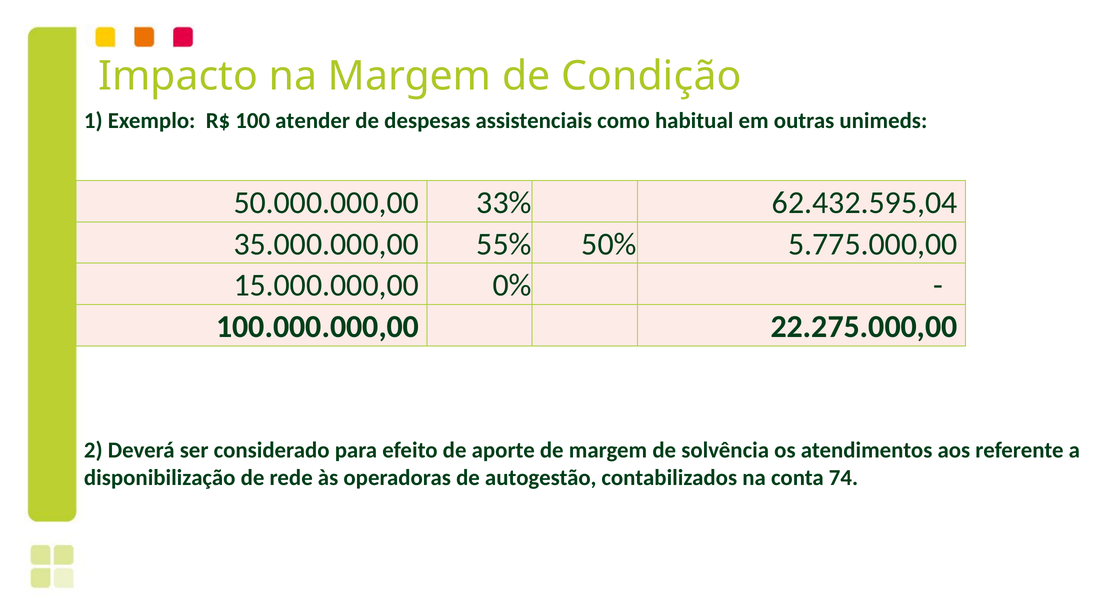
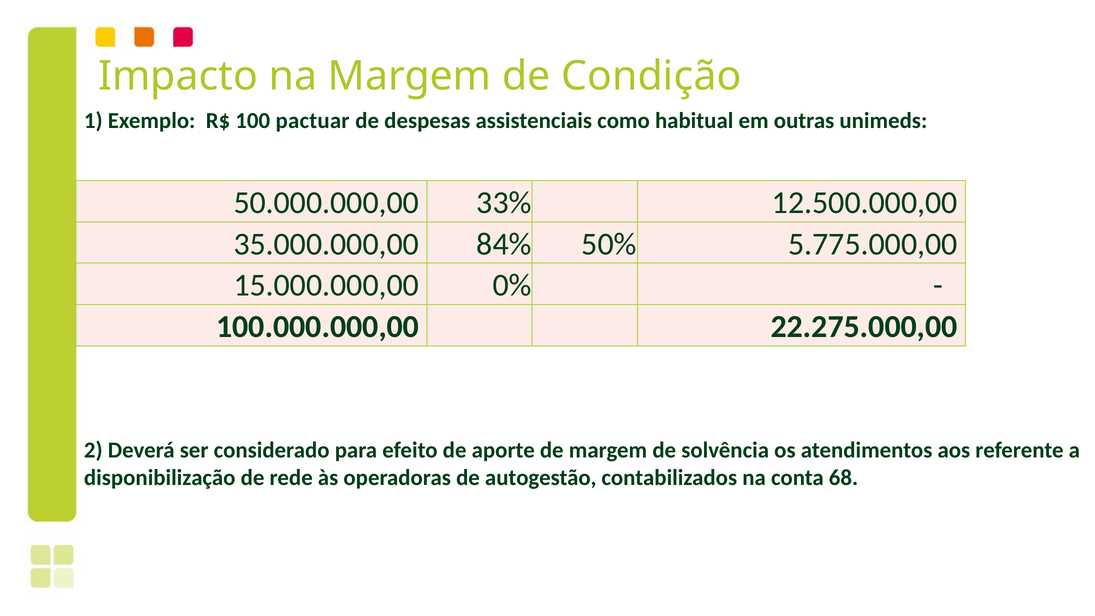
atender: atender -> pactuar (313, 121)
62.432.595,04: 62.432.595,04 -> 12.500.000,00 (865, 203)
55%: 55% -> 84% (504, 244)
74: 74 -> 68 (844, 478)
